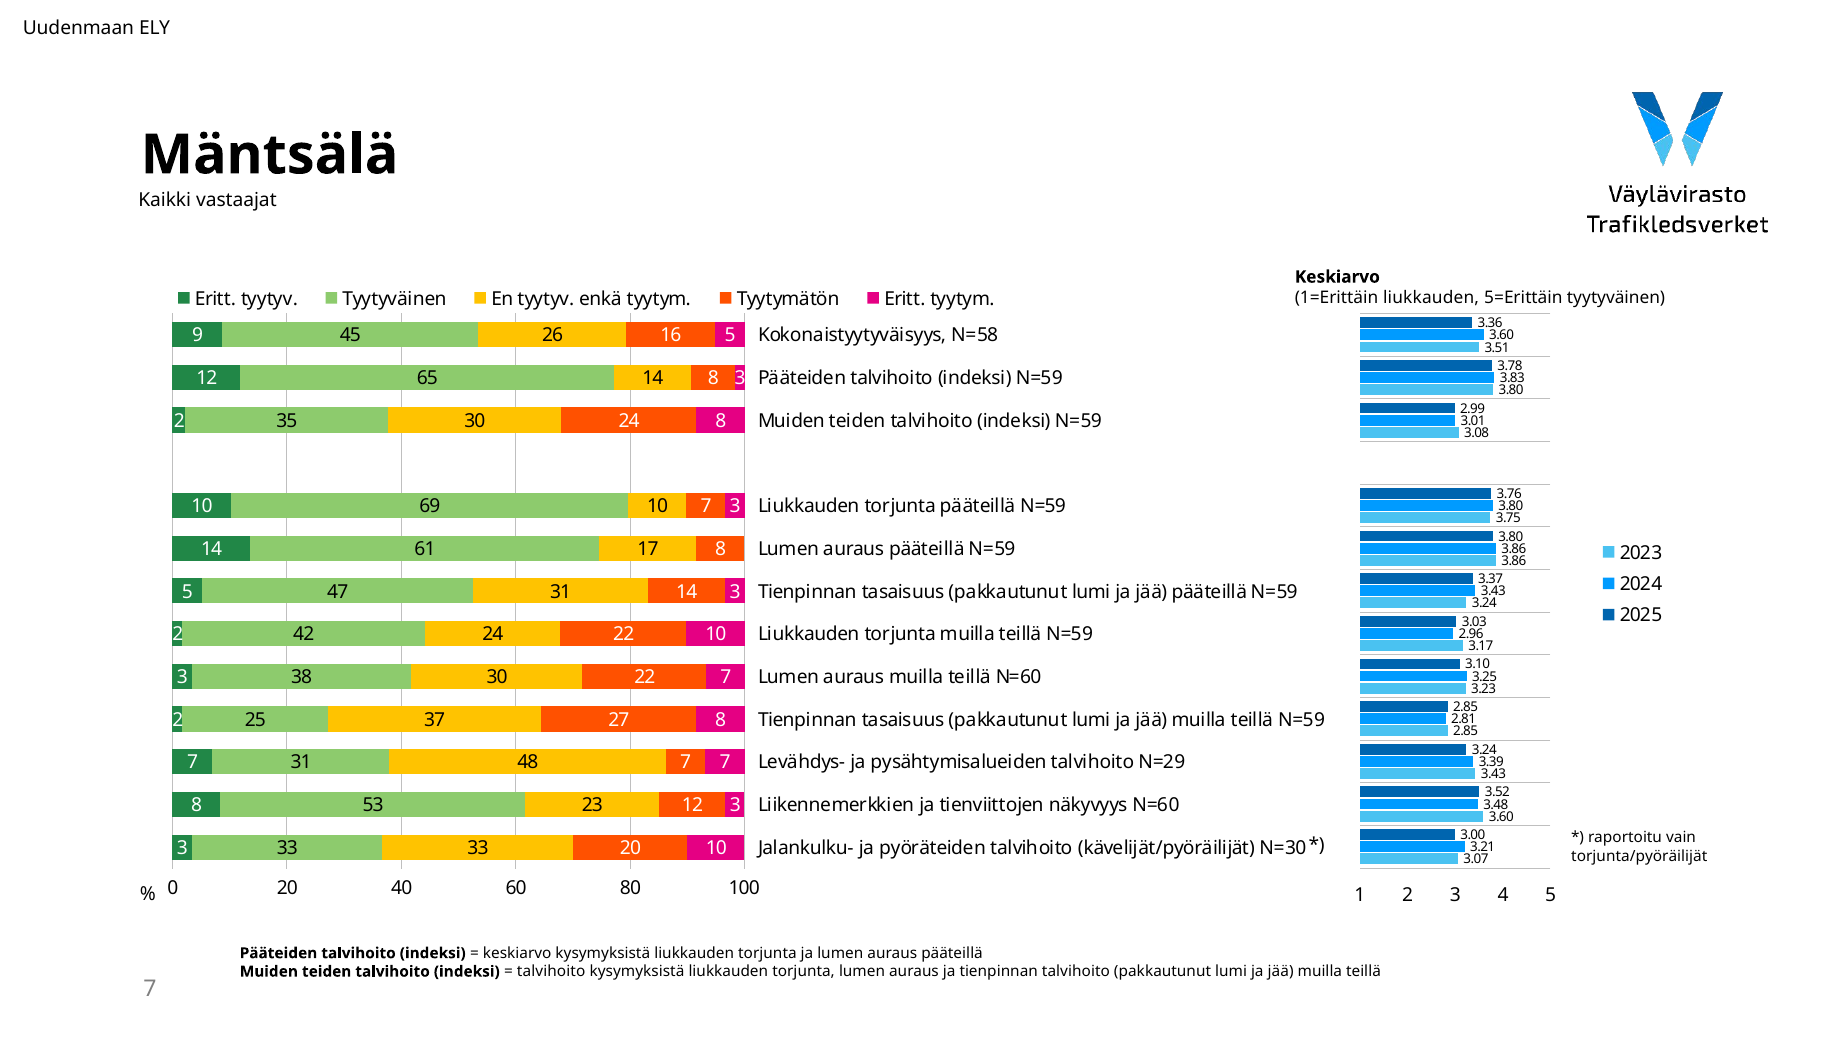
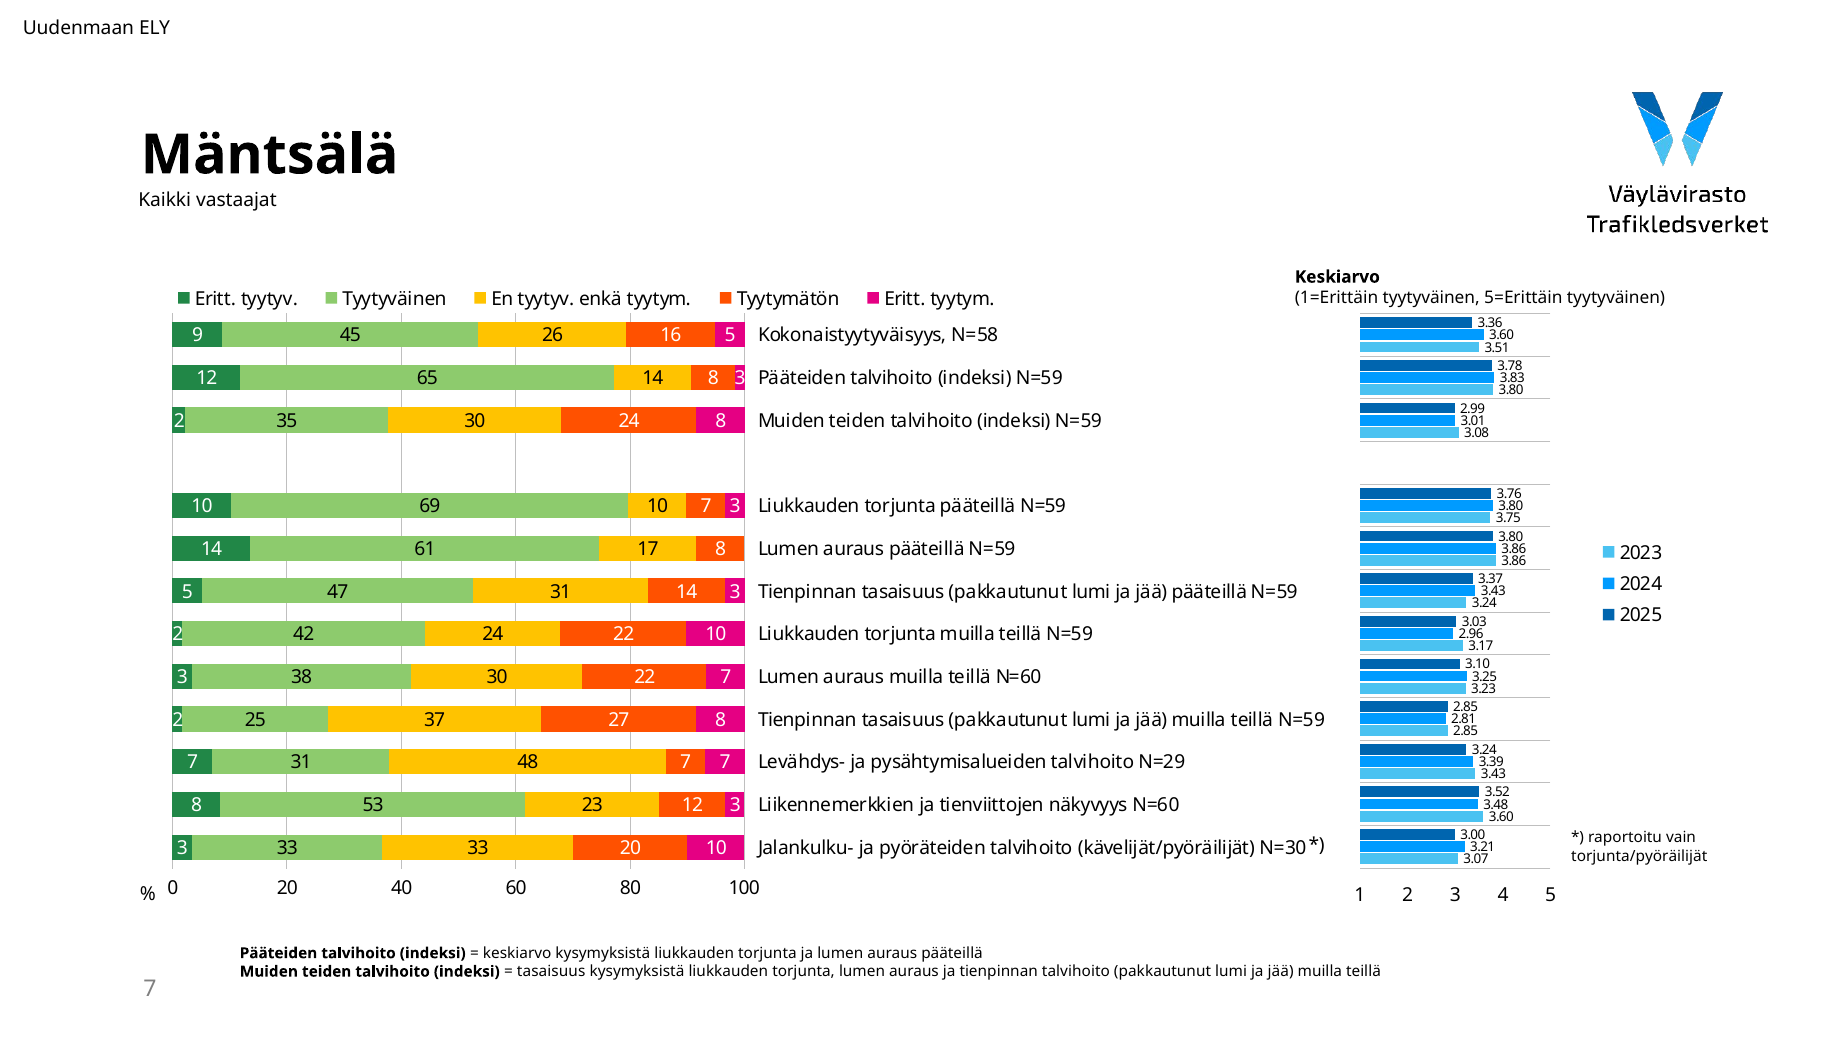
1=Erittäin liukkauden: liukkauden -> tyytyväinen (1431, 298)
talvihoito: talvihoito -> tasaisuus (551, 972)
